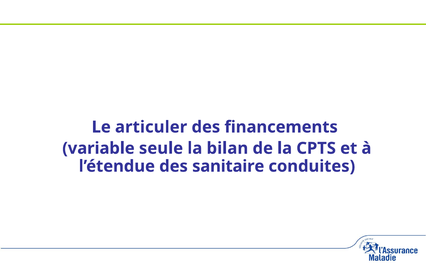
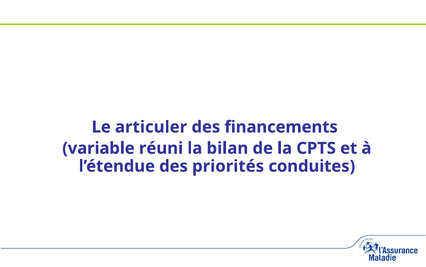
seule: seule -> réuni (161, 148)
sanitaire: sanitaire -> priorités (228, 166)
